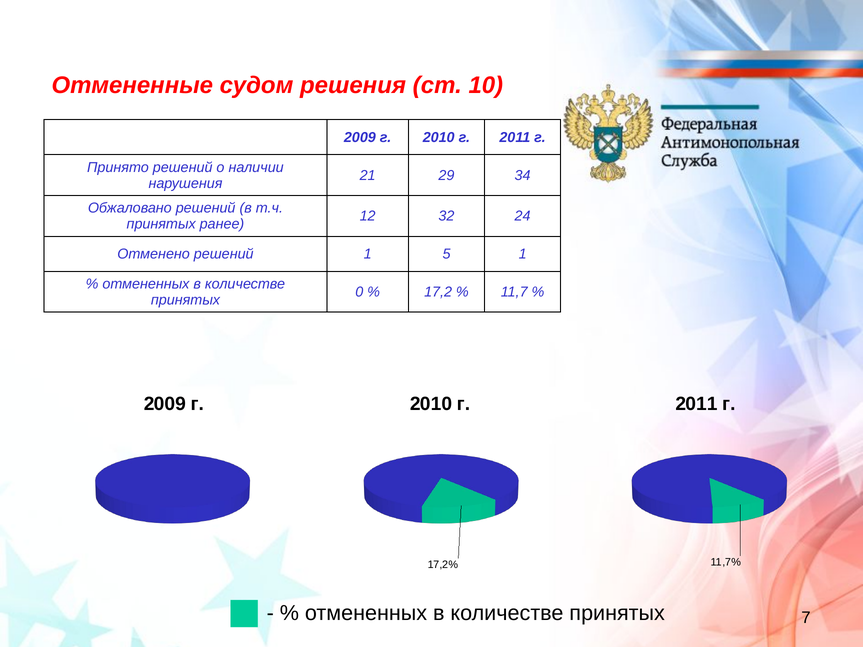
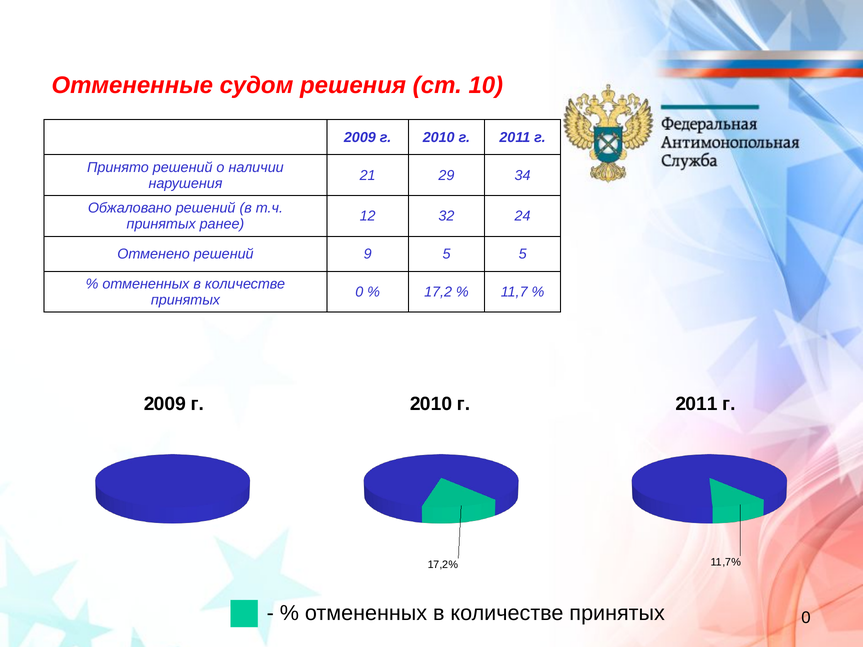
решений 1: 1 -> 9 (368, 254)
5 1: 1 -> 5 (523, 254)
7: 7 -> 0 (806, 618)
